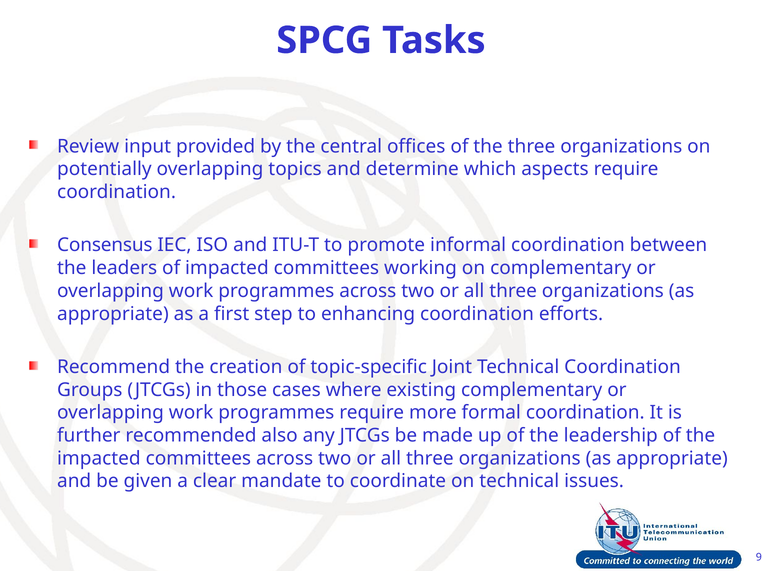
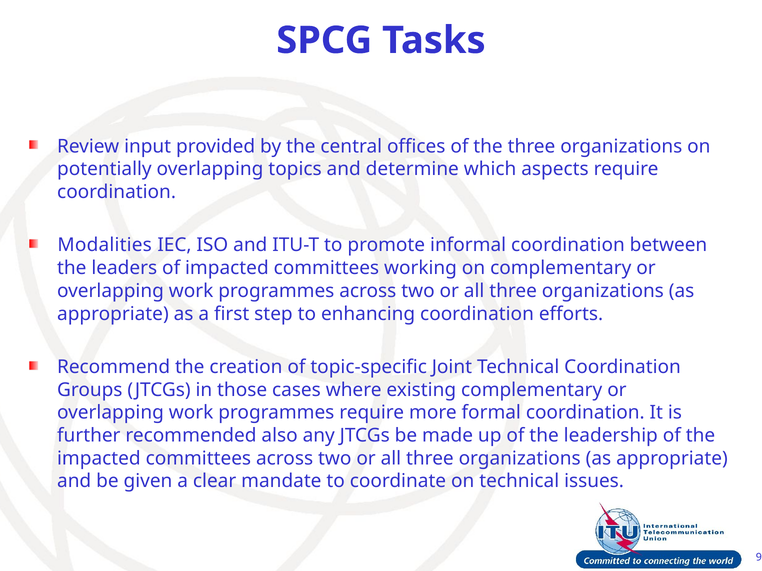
Consensus: Consensus -> Modalities (105, 245)
